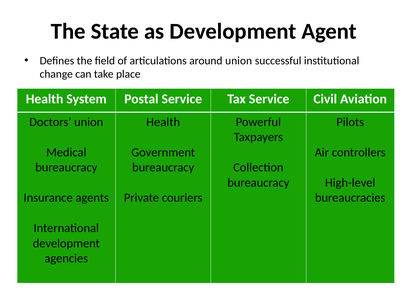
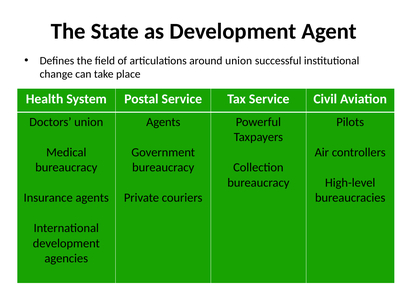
Health: Health -> Agents (163, 122)
